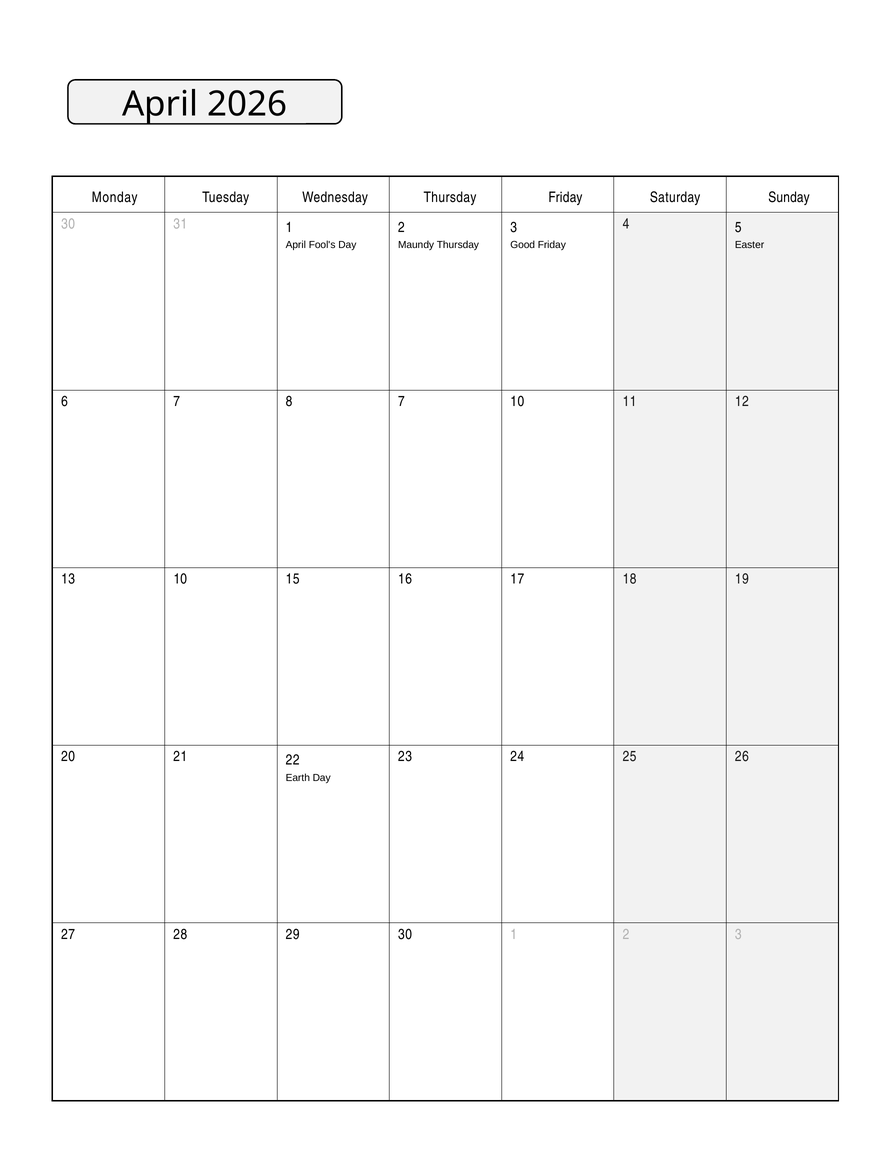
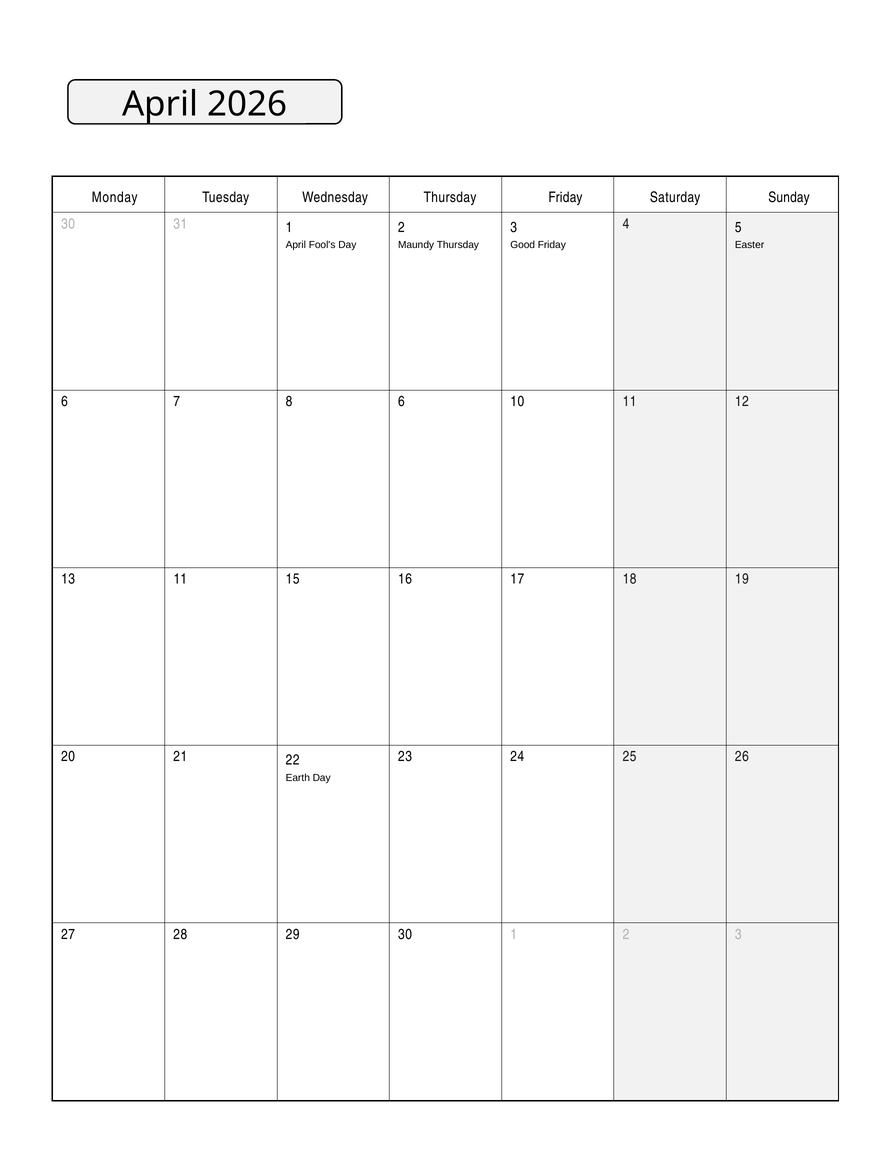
8 7: 7 -> 6 (401, 401)
13 10: 10 -> 11 (180, 579)
